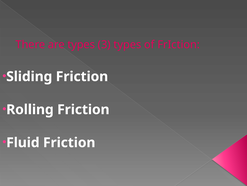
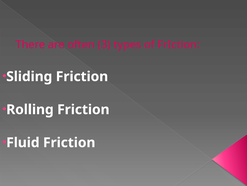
are types: types -> often (81, 44)
